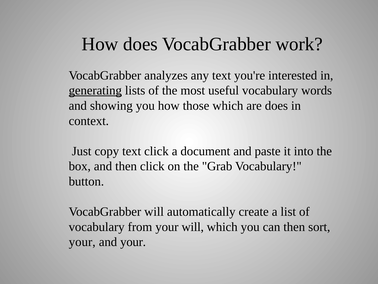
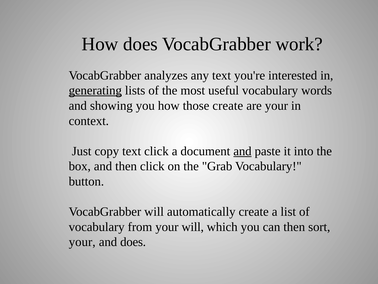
those which: which -> create (228, 106)
are does: does -> your (276, 106)
and underline: none -> present (242, 151)
and your: your -> does (133, 242)
